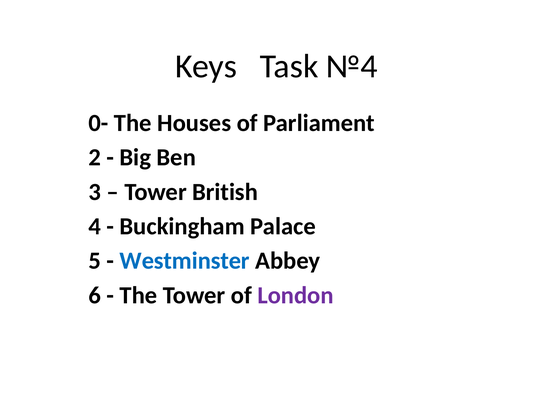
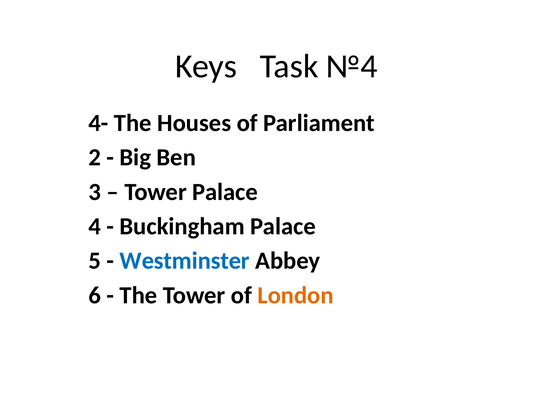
0-: 0- -> 4- (98, 123)
Tower British: British -> Palace (225, 192)
London colour: purple -> orange (296, 295)
